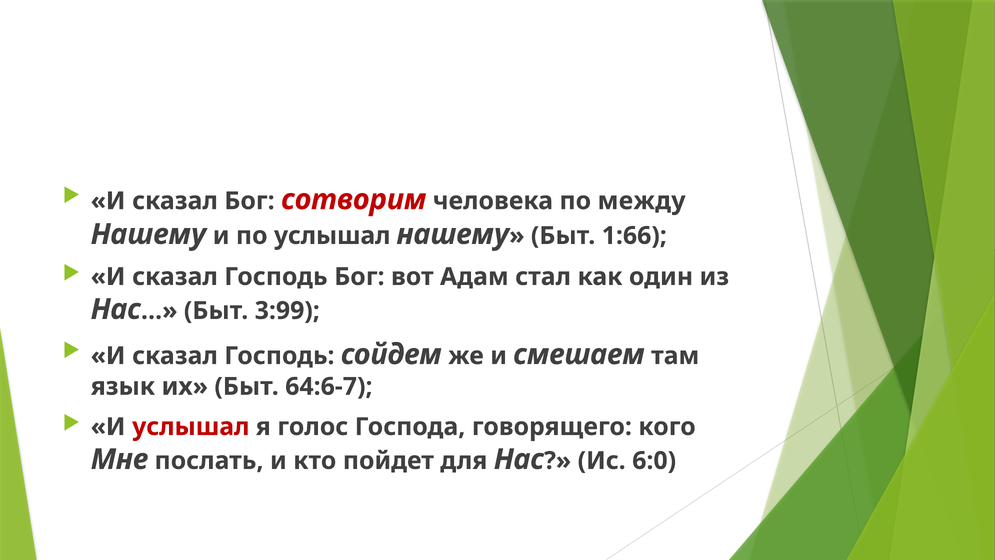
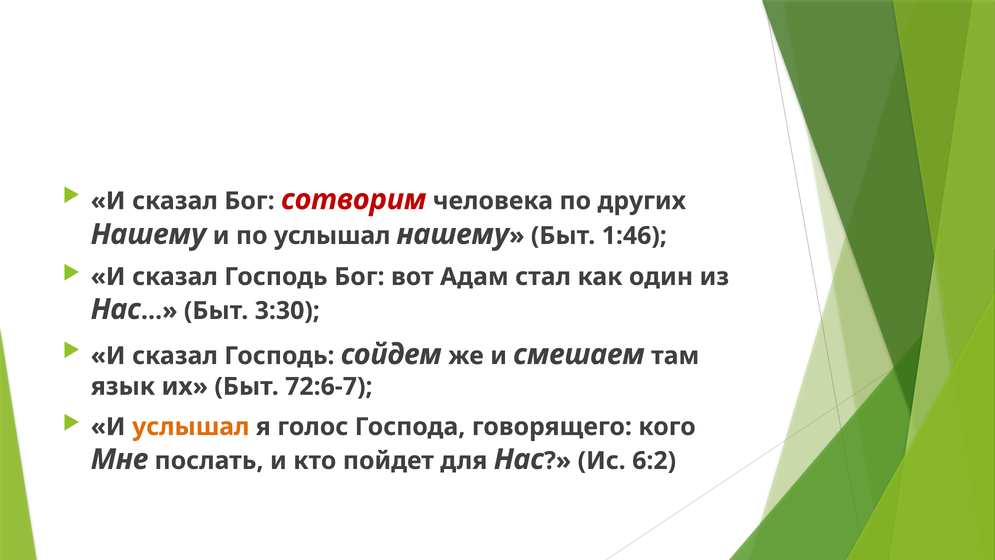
между: между -> других (642, 201)
1:66: 1:66 -> 1:46 (634, 236)
3:99: 3:99 -> 3:30 (287, 311)
64:6-7: 64:6-7 -> 72:6-7 (329, 386)
услышал colour: red -> orange (191, 427)
6:0: 6:0 -> 6:2 (654, 461)
